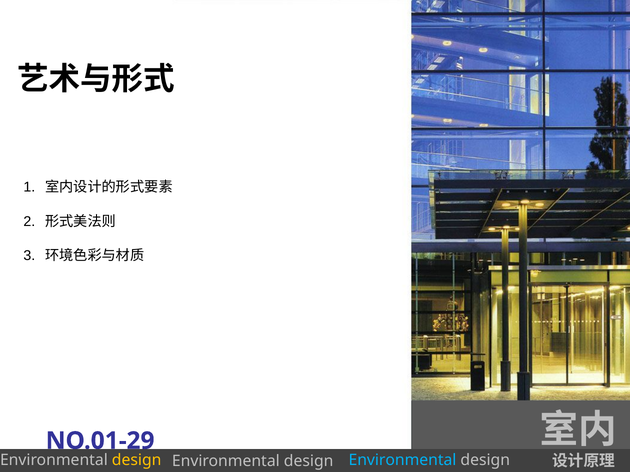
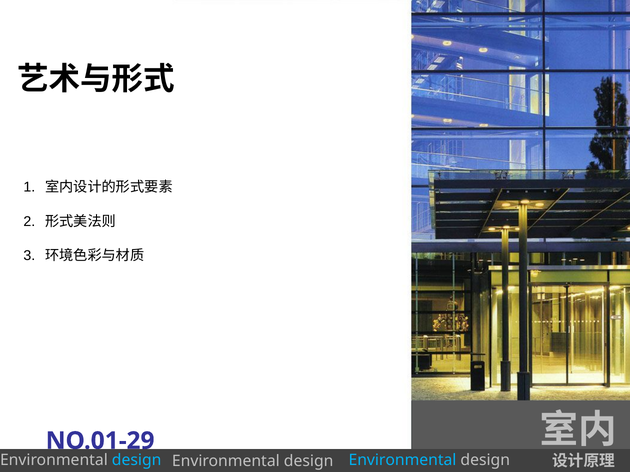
design colour: yellow -> light blue (137, 461)
